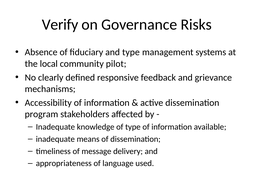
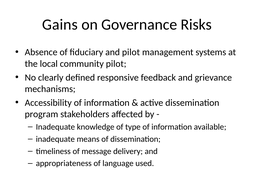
Verify: Verify -> Gains (60, 25)
and type: type -> pilot (131, 52)
